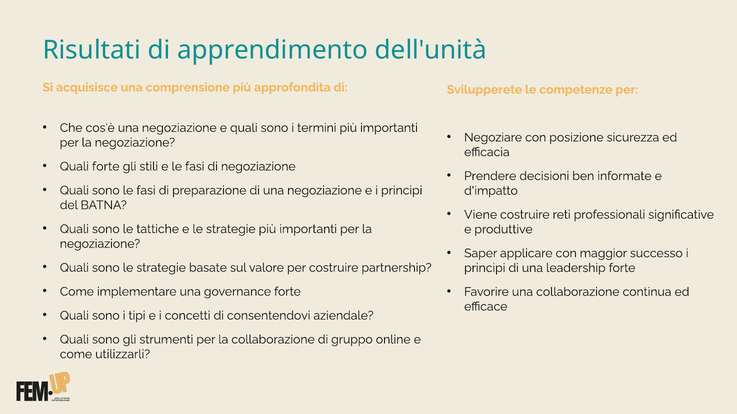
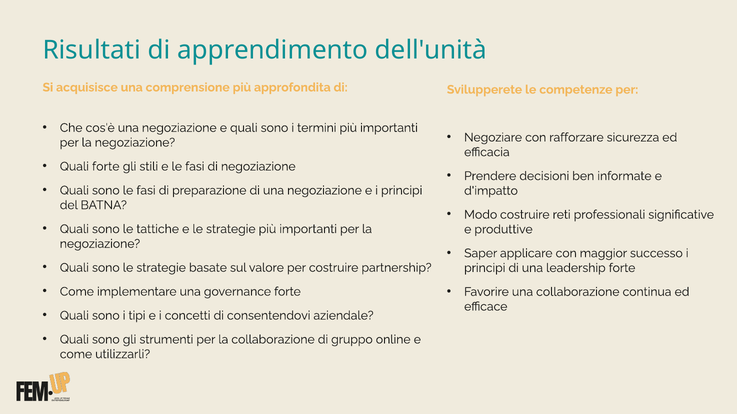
posizione: posizione -> rafforzare (576, 138)
Viene: Viene -> Modo (481, 215)
